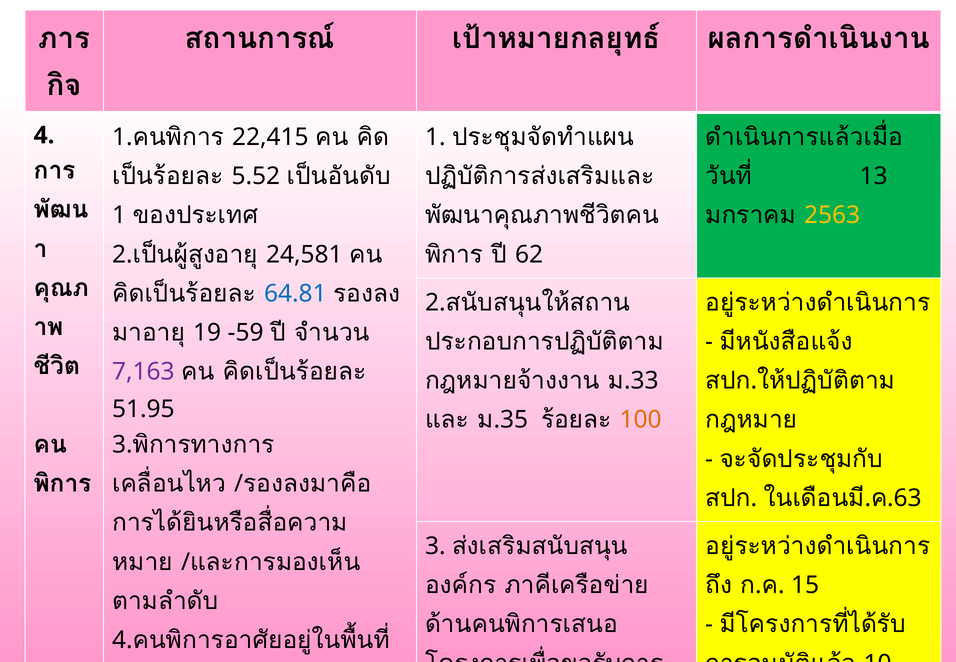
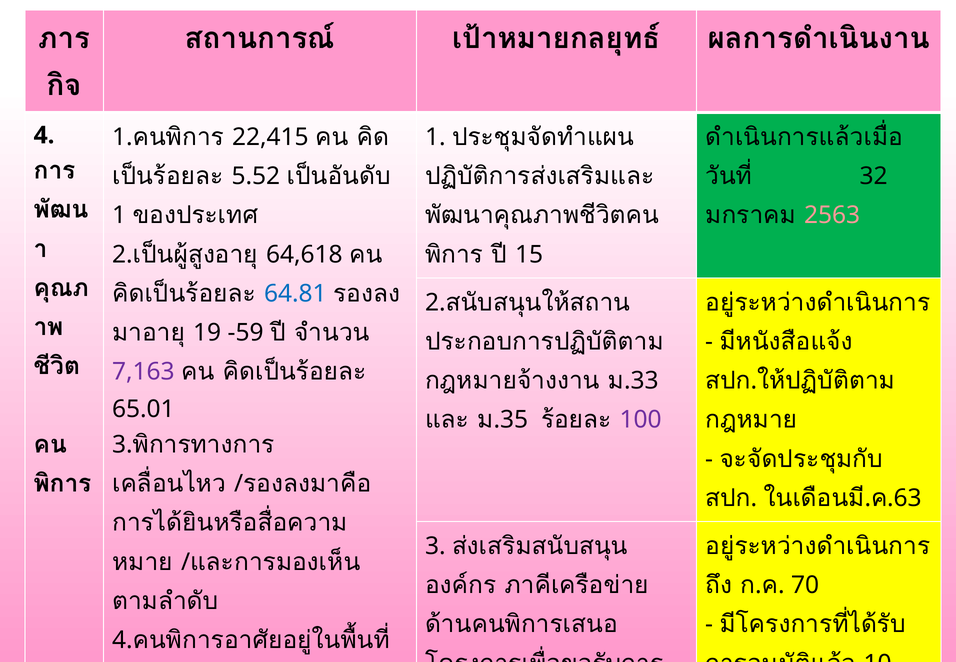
13: 13 -> 32 (874, 176)
2563 colour: yellow -> pink (832, 215)
24,581: 24,581 -> 64,618 (304, 254)
62: 62 -> 15 (529, 254)
51.95: 51.95 -> 65.01 (144, 409)
100 colour: orange -> purple (641, 420)
15: 15 -> 70 (805, 585)
